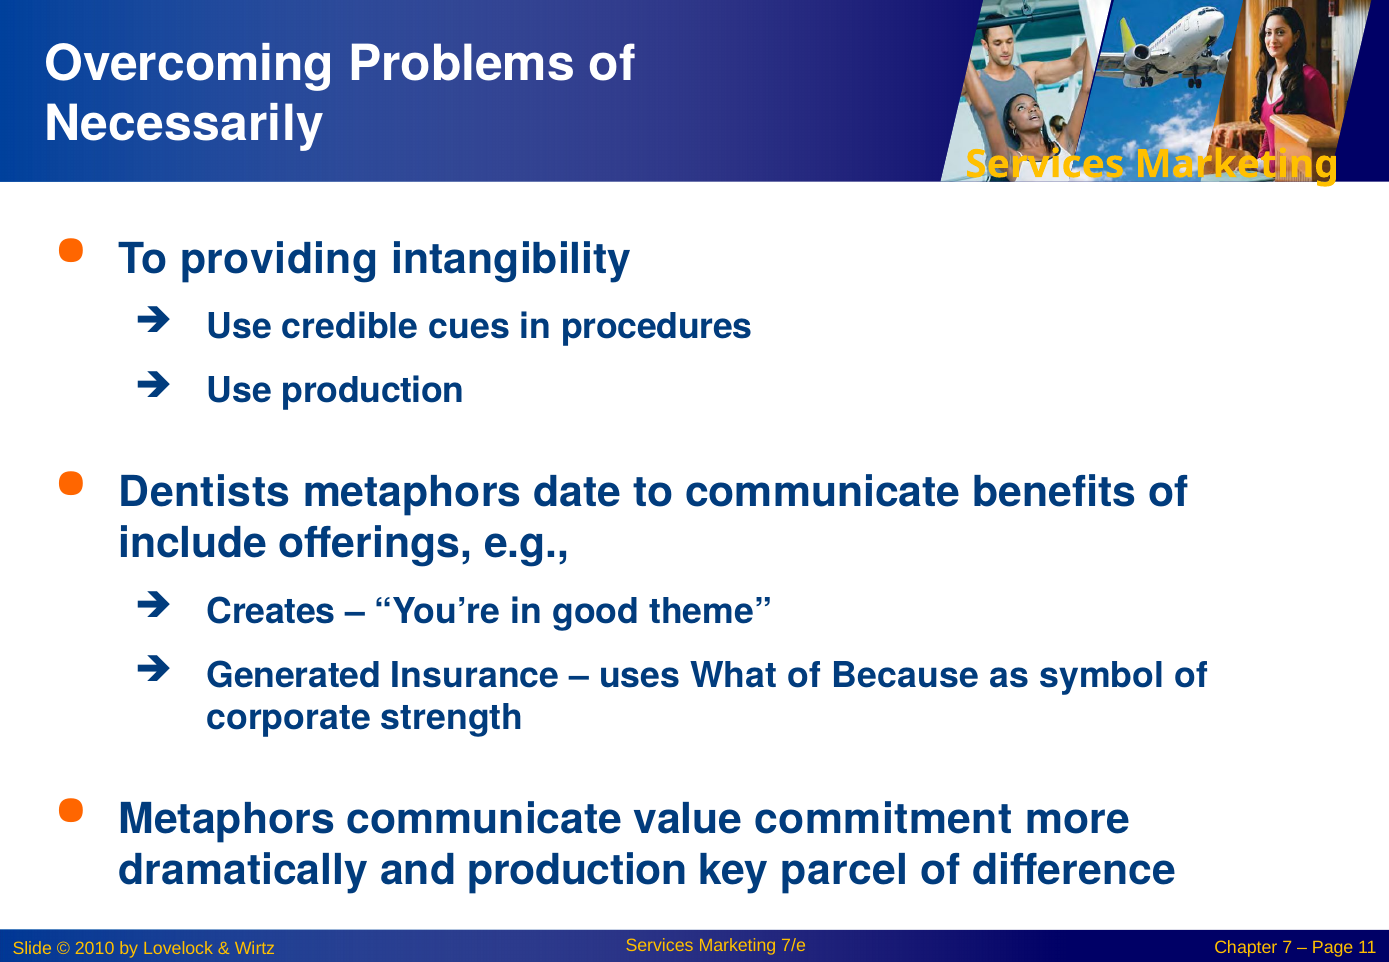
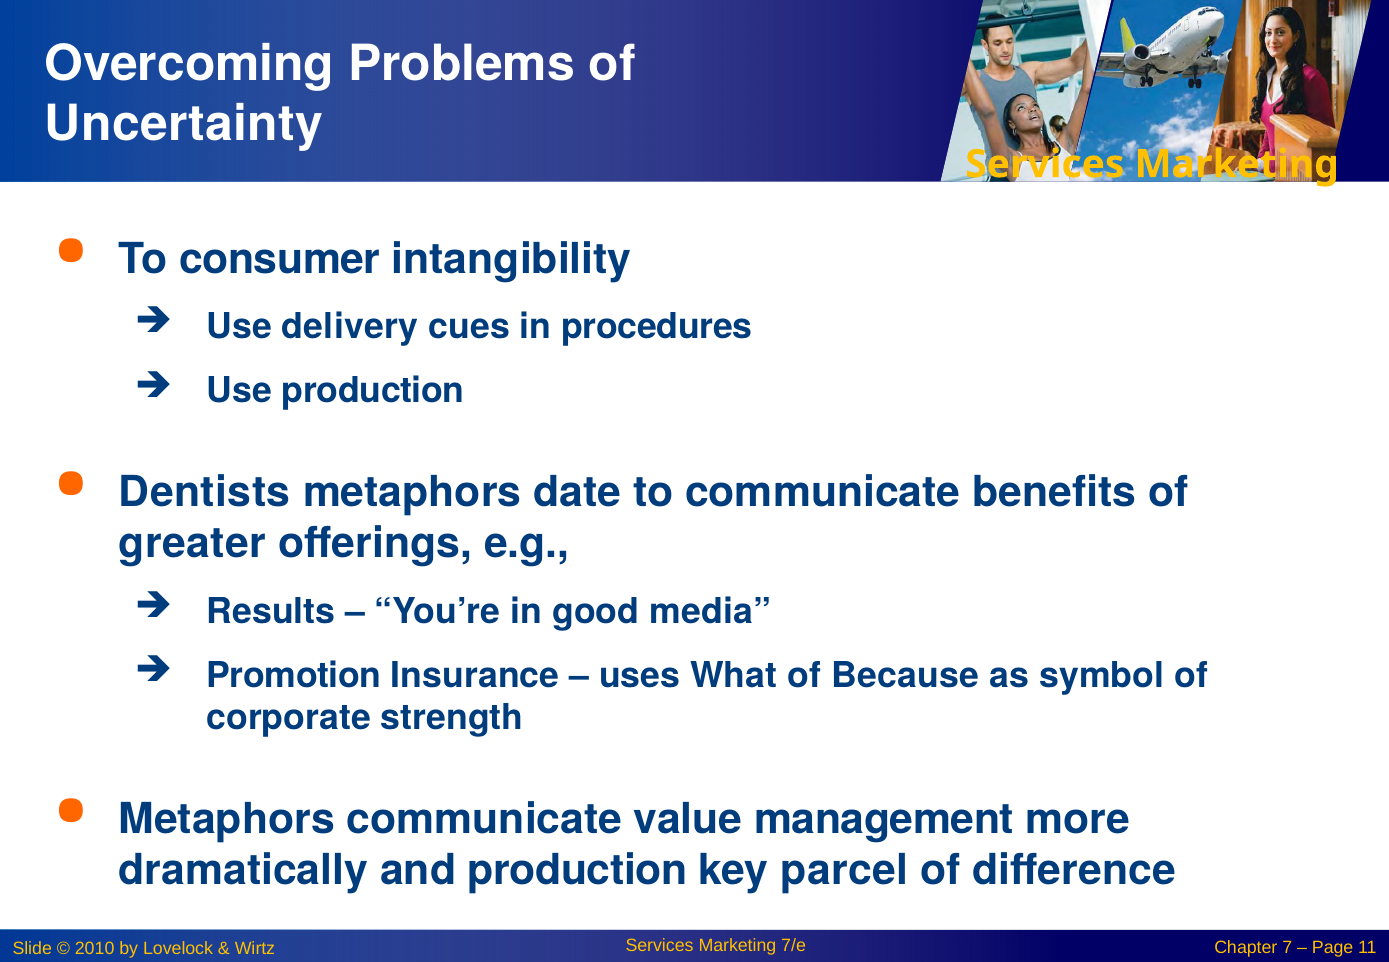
Necessarily: Necessarily -> Uncertainty (184, 124)
providing: providing -> consumer (280, 259)
credible: credible -> delivery (350, 327)
include: include -> greater (193, 543)
Creates: Creates -> Results (271, 611)
theme: theme -> media (710, 611)
Generated: Generated -> Promotion (294, 675)
commitment: commitment -> management (884, 819)
